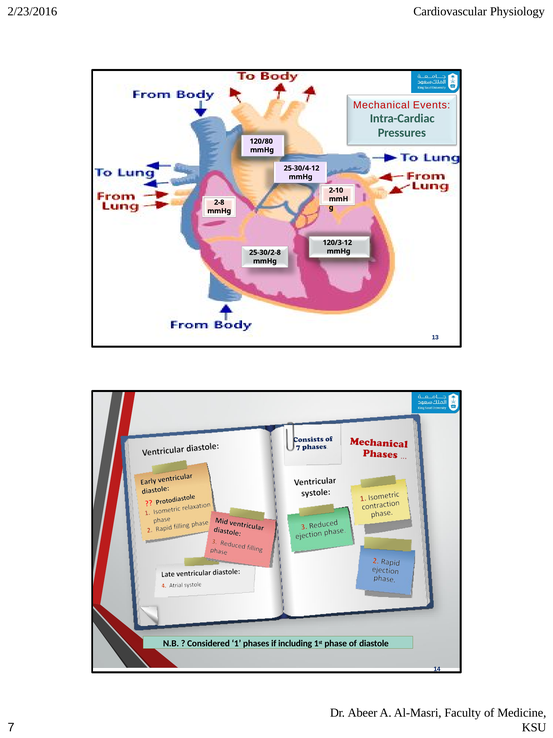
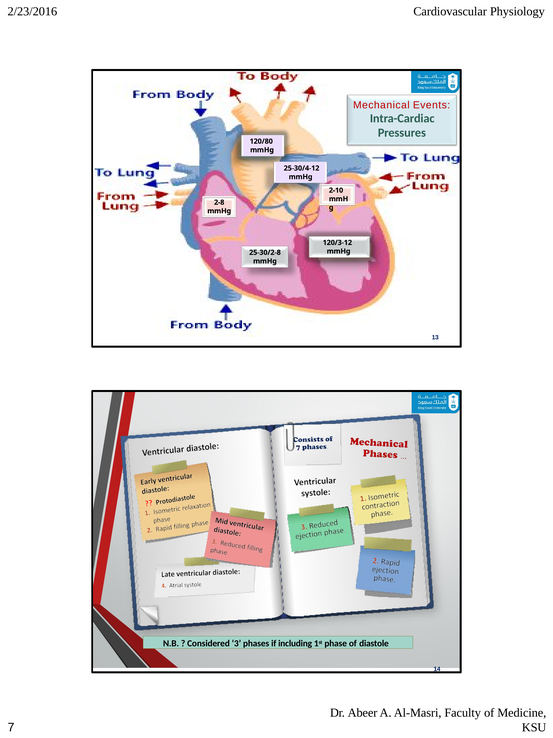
1: 1 -> 3 (236, 643)
